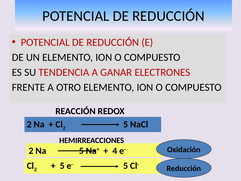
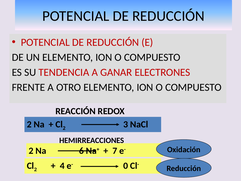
2 5: 5 -> 3 (126, 124)
Na 5: 5 -> 6 (81, 151)
4: 4 -> 7 (115, 151)
5: 5 -> 4 (62, 166)
e- 5: 5 -> 0 (126, 166)
